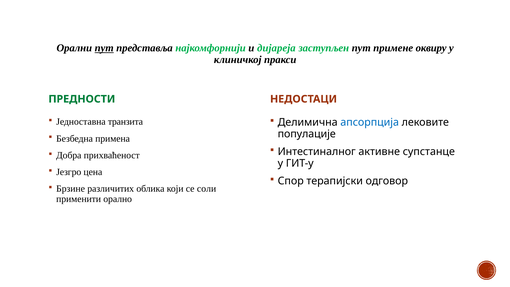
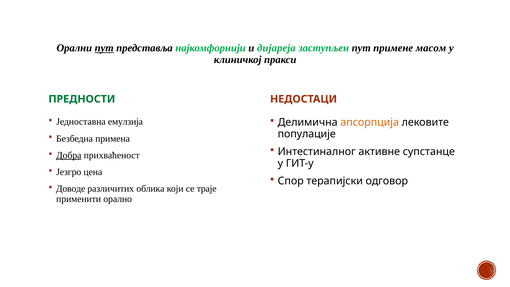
оквиру: оквиру -> масом (431, 48)
транзита: транзита -> емулзија (125, 122)
апсорпција colour: blue -> orange (370, 122)
Добра underline: none -> present (69, 155)
Брзине: Брзине -> Доводе (71, 189)
соли: соли -> траје (207, 189)
